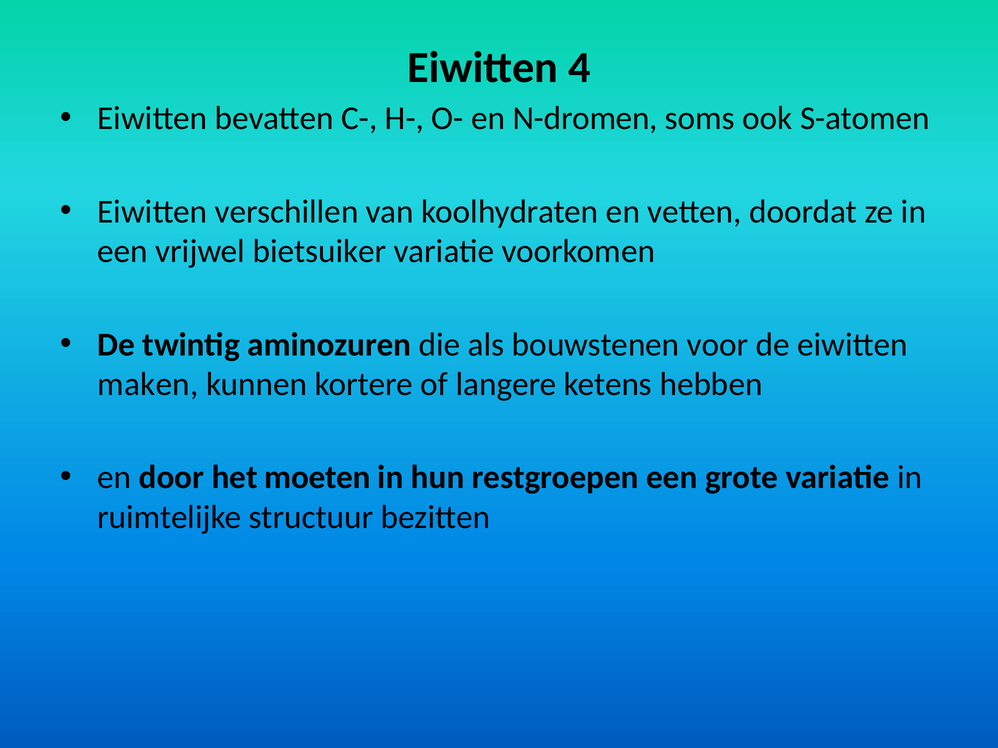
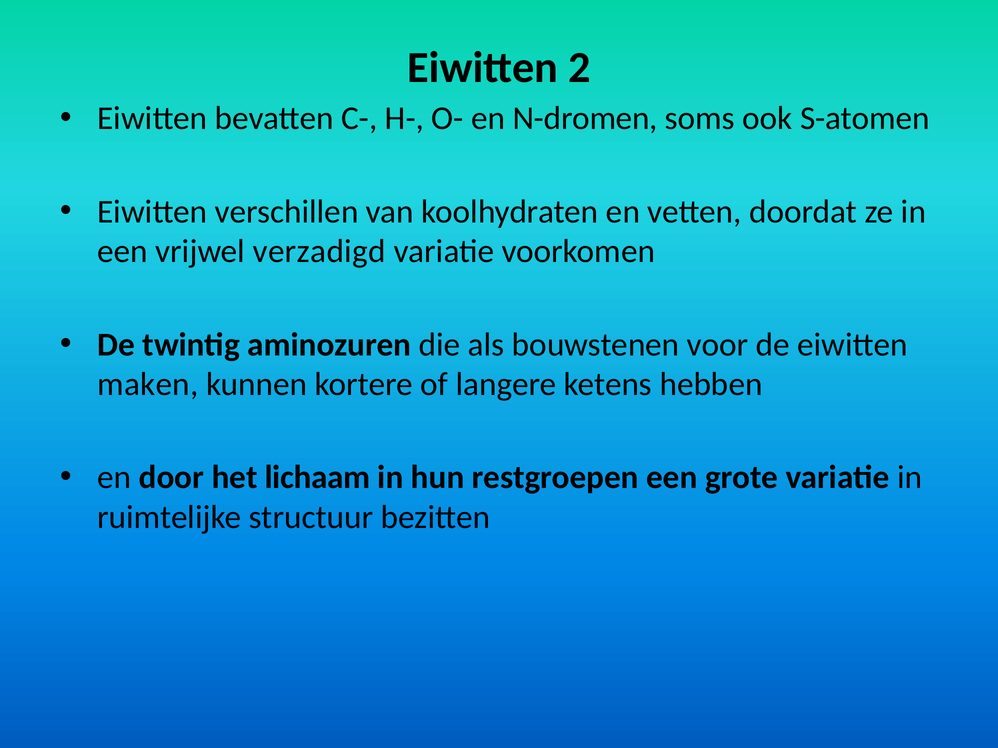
4: 4 -> 2 (580, 68)
bietsuiker: bietsuiker -> verzadigd (319, 252)
moeten: moeten -> lichaam (318, 478)
